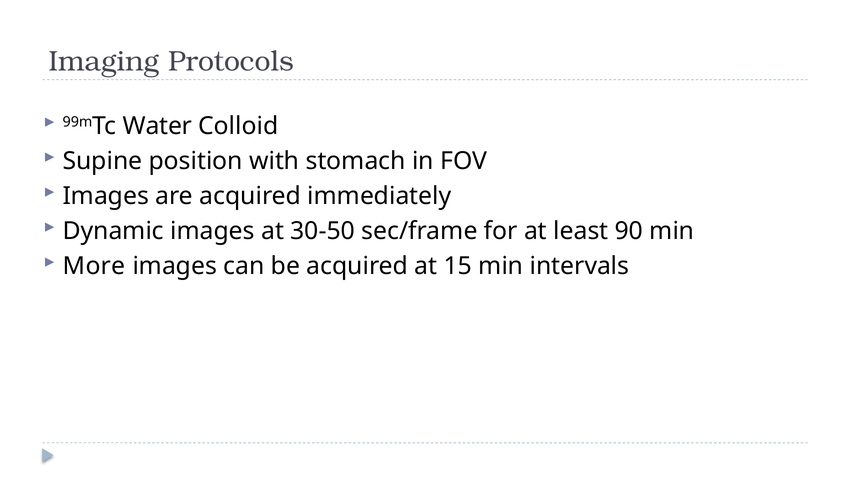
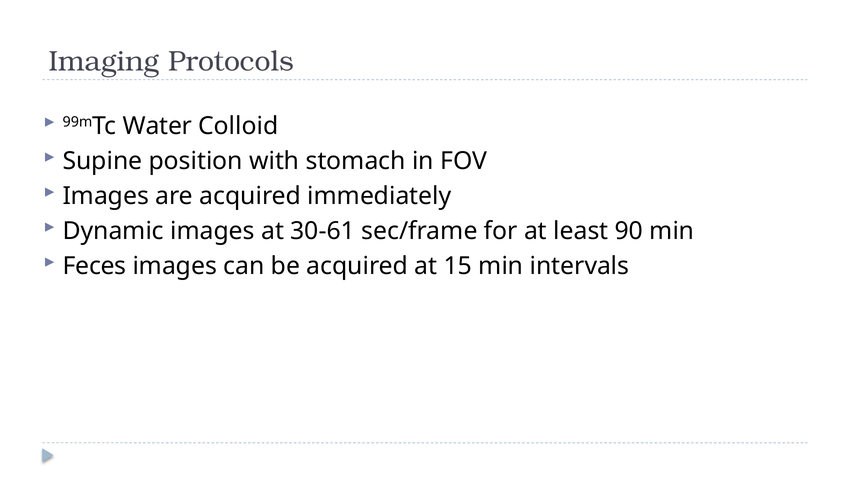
30-50: 30-50 -> 30-61 (323, 231)
More: More -> Feces (94, 266)
